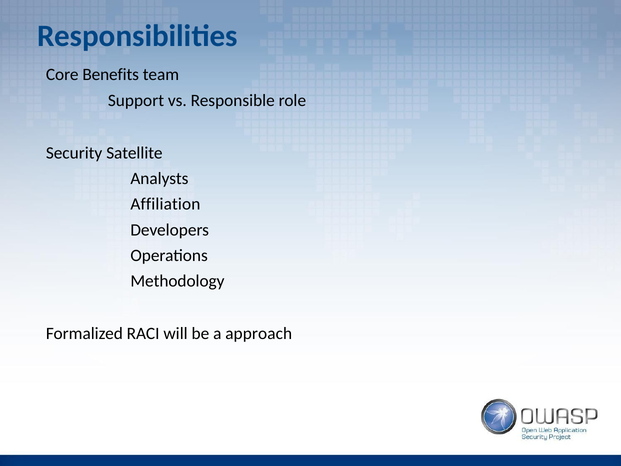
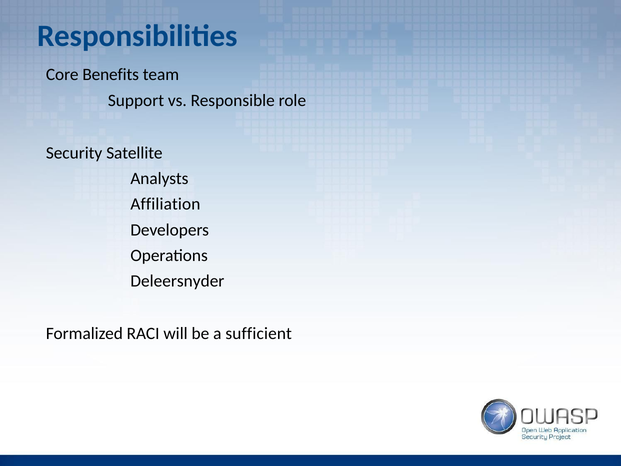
Methodology: Methodology -> Deleersnyder (177, 281)
approach: approach -> sufficient (259, 333)
